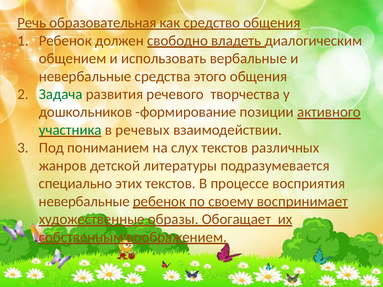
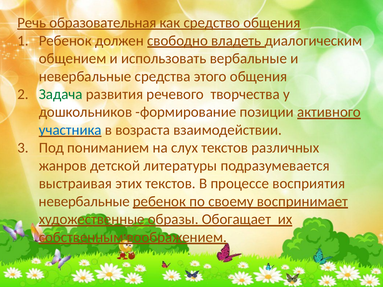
участника colour: green -> blue (70, 130)
речевых: речевых -> возраста (143, 130)
специально: специально -> выстраивая (75, 184)
